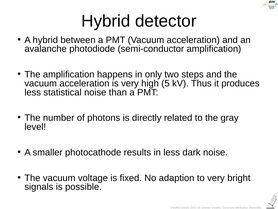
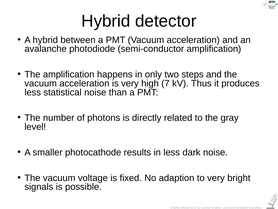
5: 5 -> 7 (165, 83)
